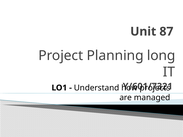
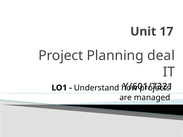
87: 87 -> 17 (166, 32)
long: long -> deal (161, 56)
